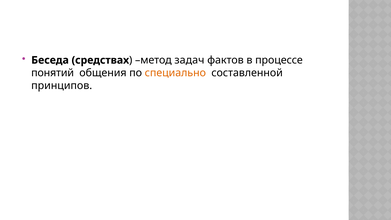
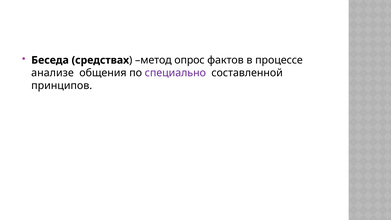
задач: задач -> опрос (190, 60)
понятий: понятий -> анализе (53, 73)
специально colour: orange -> purple (175, 73)
